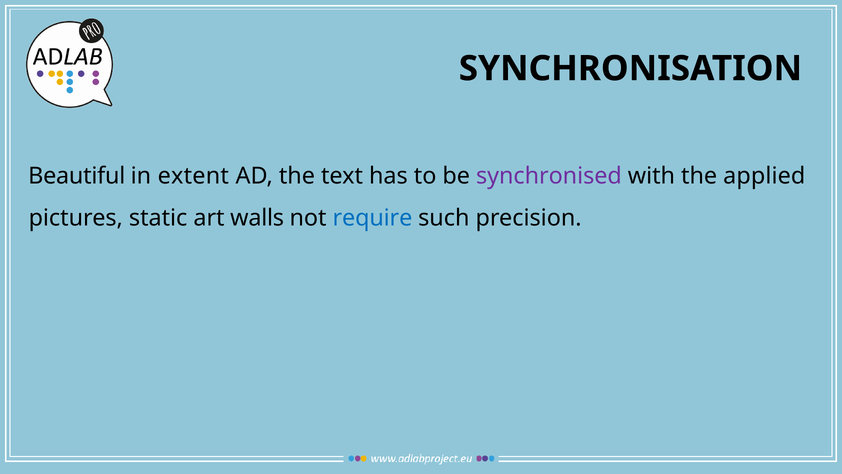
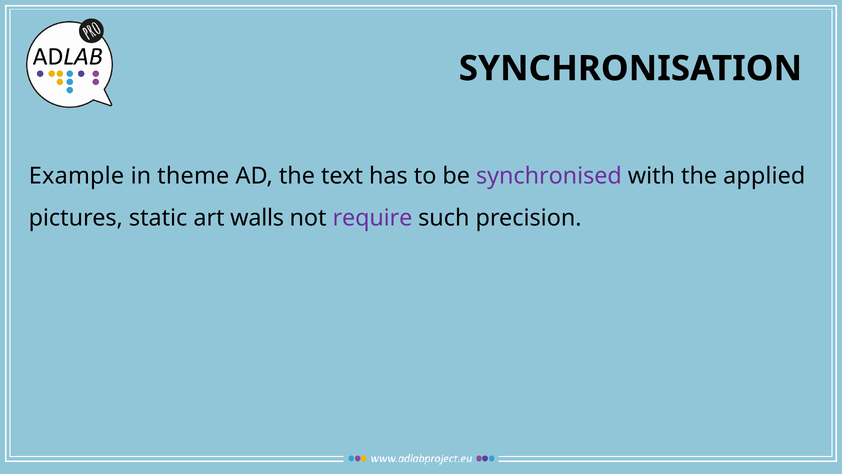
Beautiful: Beautiful -> Example (77, 176)
extent: extent -> theme (193, 176)
require colour: blue -> purple (372, 218)
